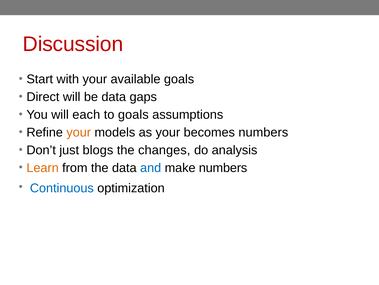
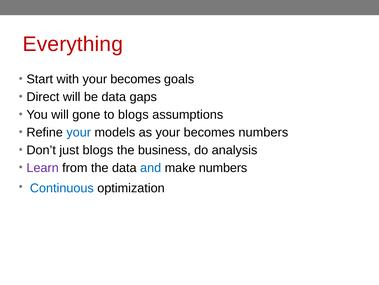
Discussion: Discussion -> Everything (73, 44)
with your available: available -> becomes (136, 79)
each: each -> gone (86, 114)
to goals: goals -> blogs (133, 114)
your colour: orange -> blue (79, 132)
changes: changes -> business (164, 150)
Learn colour: orange -> purple (43, 167)
